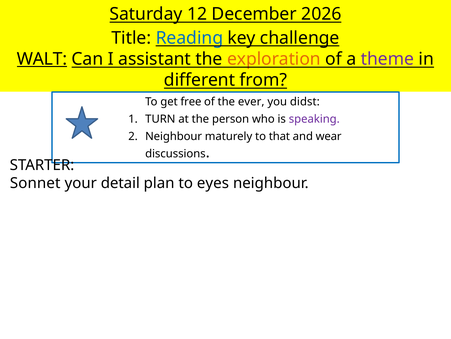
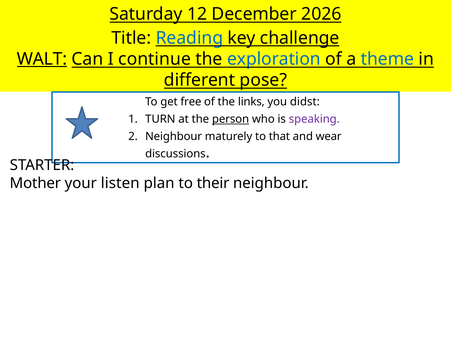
assistant: assistant -> continue (155, 59)
exploration colour: orange -> blue (274, 59)
theme colour: purple -> blue (387, 59)
from: from -> pose (263, 80)
ever: ever -> links (251, 102)
person underline: none -> present (231, 119)
Sonnet: Sonnet -> Mother (35, 183)
detail: detail -> listen (120, 183)
eyes: eyes -> their (213, 183)
